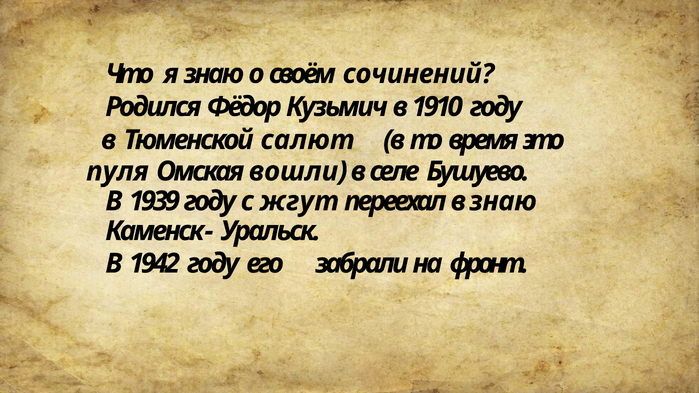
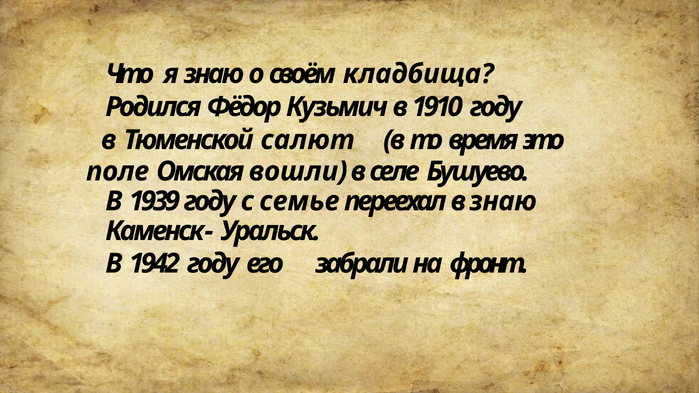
сочинений: сочинений -> кладбища (418, 74)
пуля: пуля -> поле (117, 171)
жгут: жгут -> семье (299, 201)
